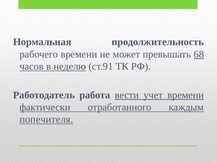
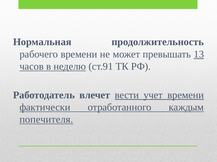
68: 68 -> 13 (199, 54)
работа: работа -> влечет (95, 95)
